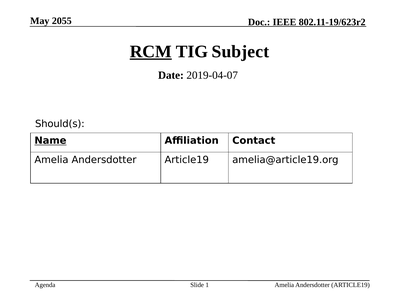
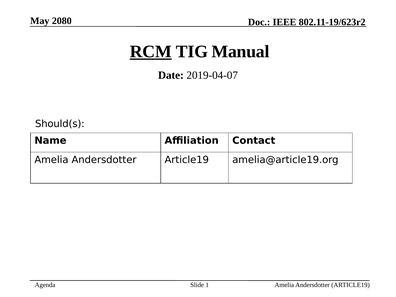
2055: 2055 -> 2080 (62, 21)
Subject: Subject -> Manual (241, 52)
Name underline: present -> none (50, 141)
